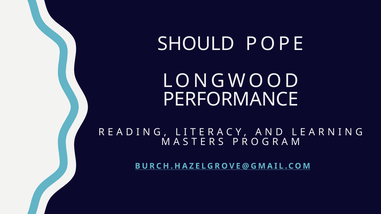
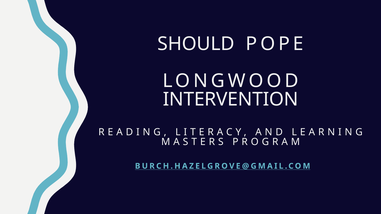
PERFORMANCE: PERFORMANCE -> INTERVENTION (231, 99)
